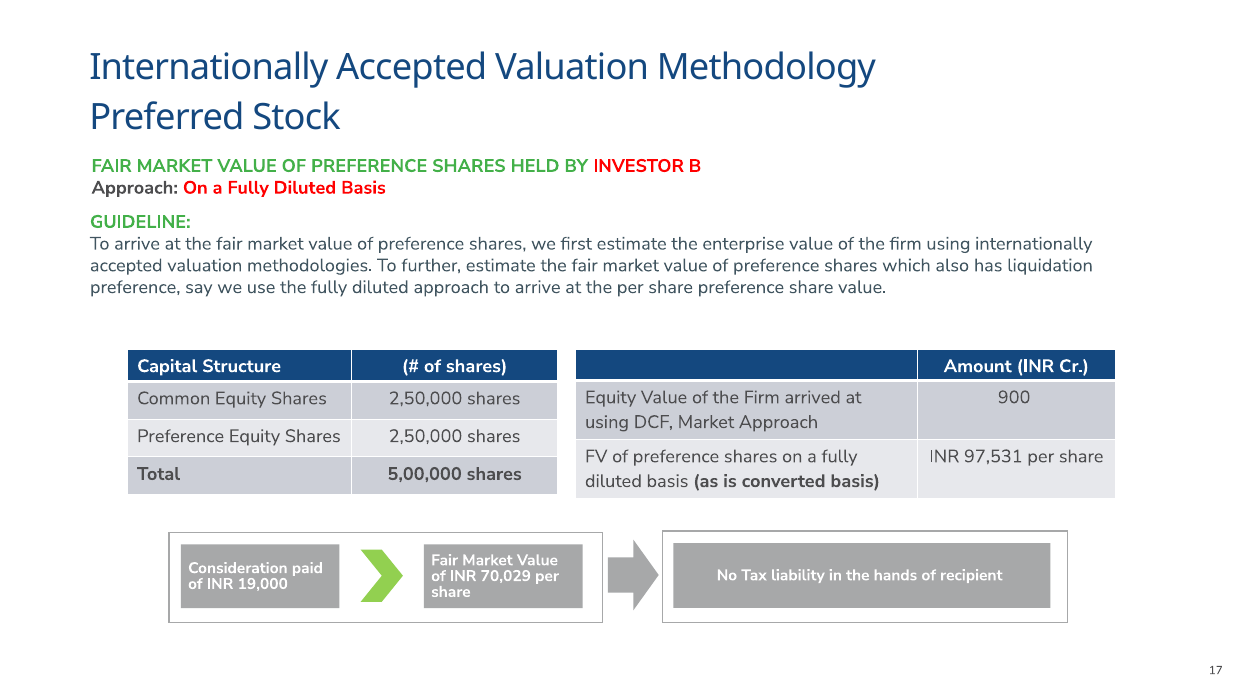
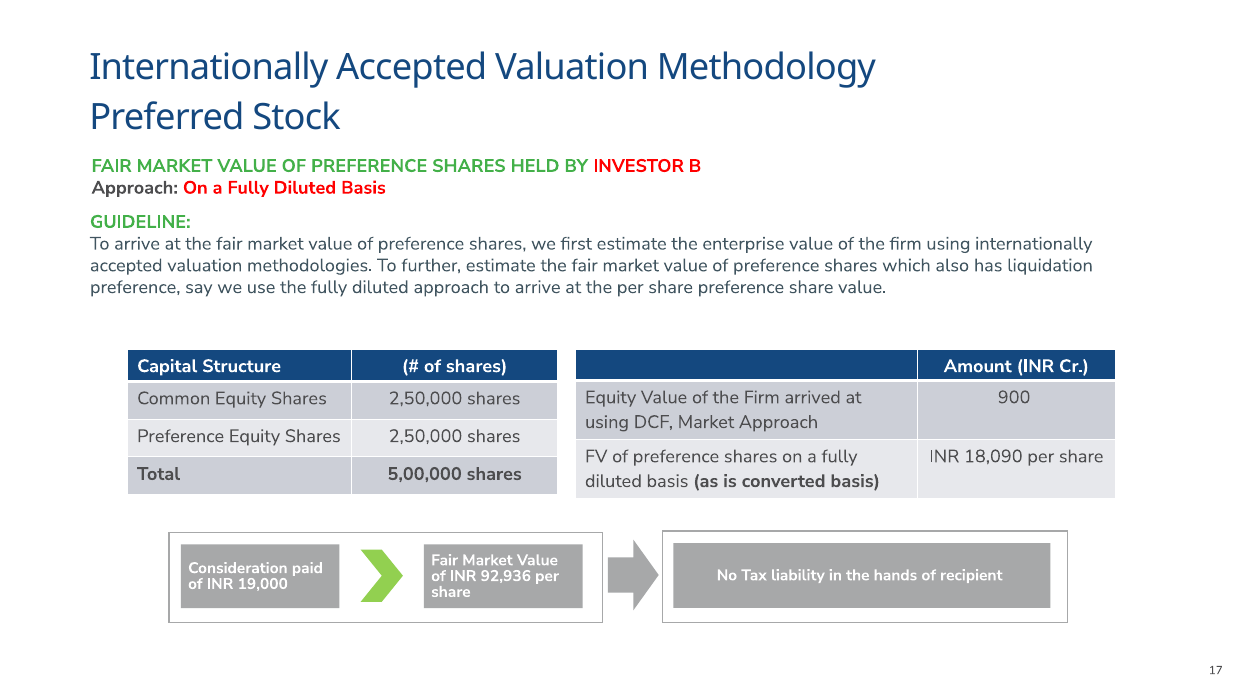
97,531: 97,531 -> 18,090 (993, 456)
70,029: 70,029 -> 92,936 (506, 576)
